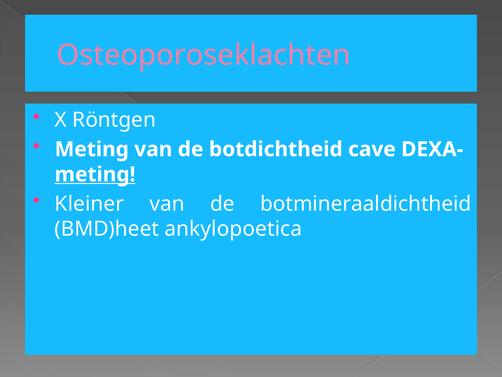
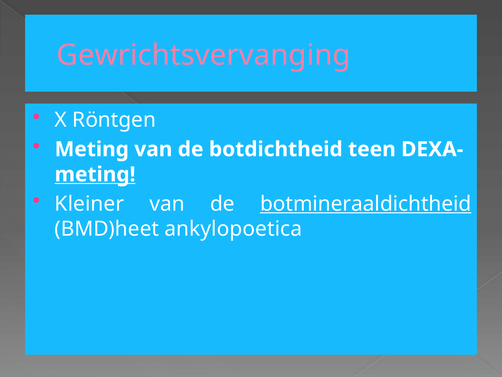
Osteoporoseklachten: Osteoporoseklachten -> Gewrichtsvervanging (204, 55)
cave: cave -> teen (372, 149)
botmineraaldichtheid underline: none -> present (366, 204)
